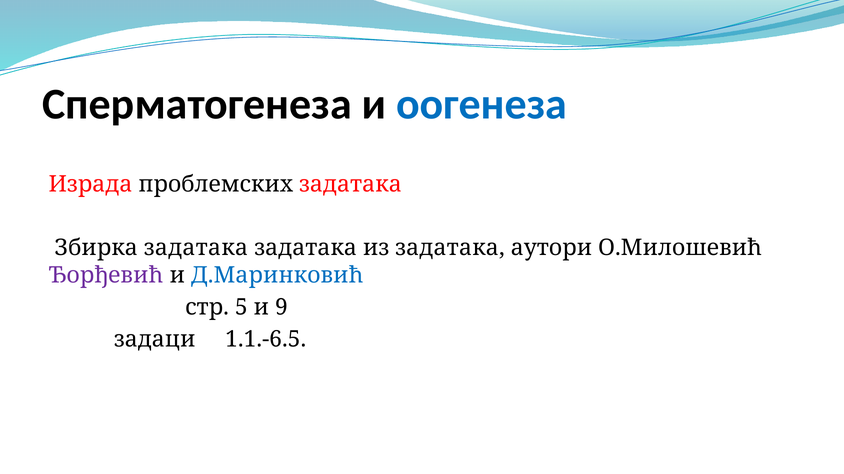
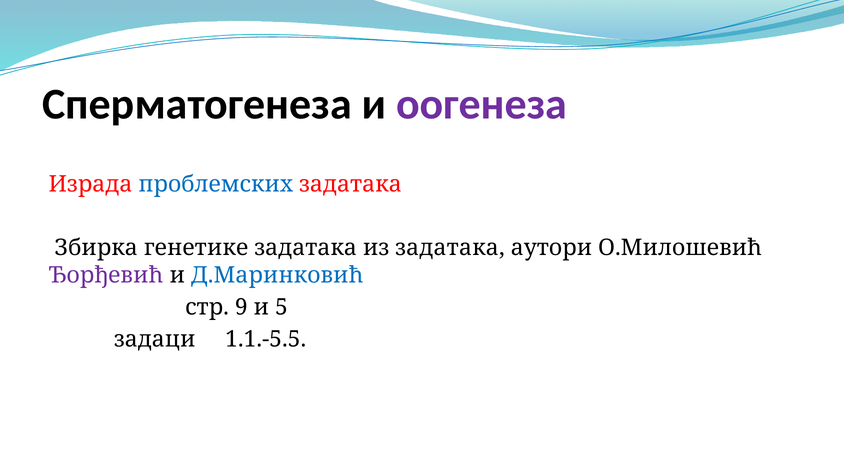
оогенеза colour: blue -> purple (482, 105)
проблемских colour: black -> blue (216, 184)
Збирка задатака: задатака -> генетике (196, 248)
5: 5 -> 9 (241, 308)
9: 9 -> 5 (281, 308)
1.1.-6.5: 1.1.-6.5 -> 1.1.-5.5 (266, 340)
